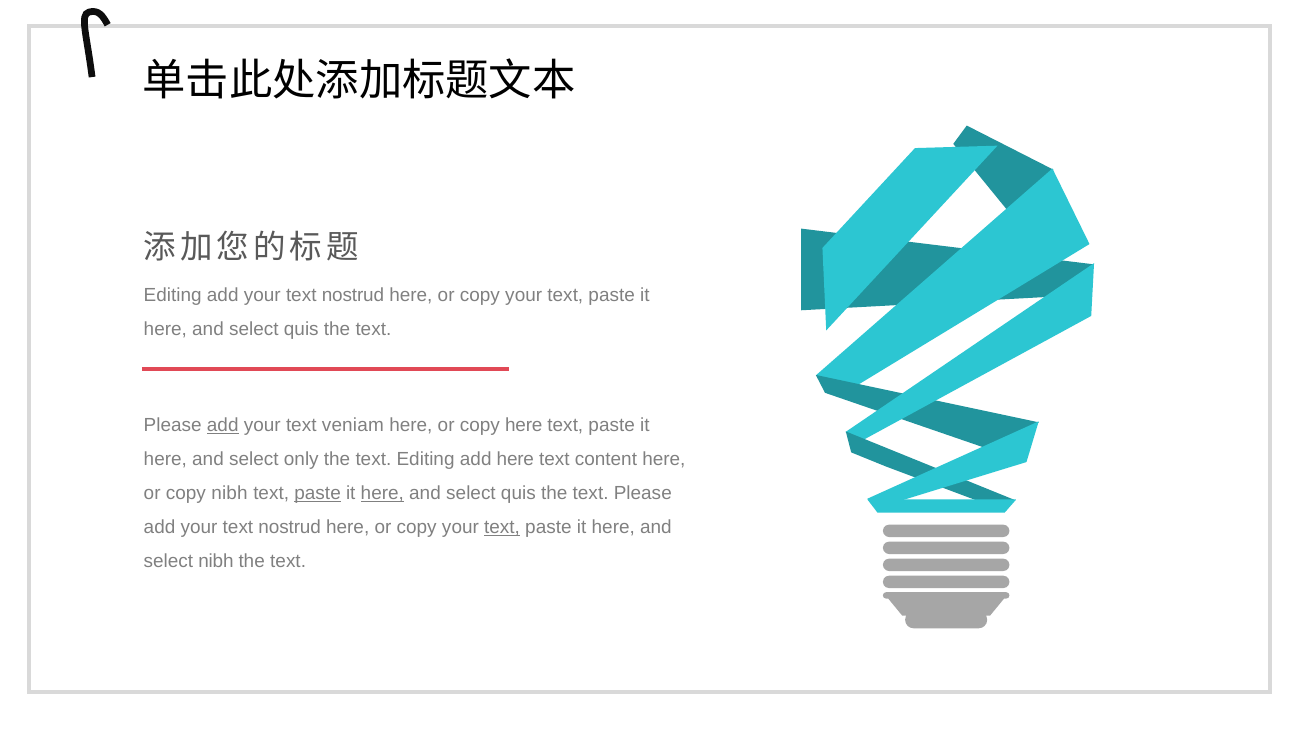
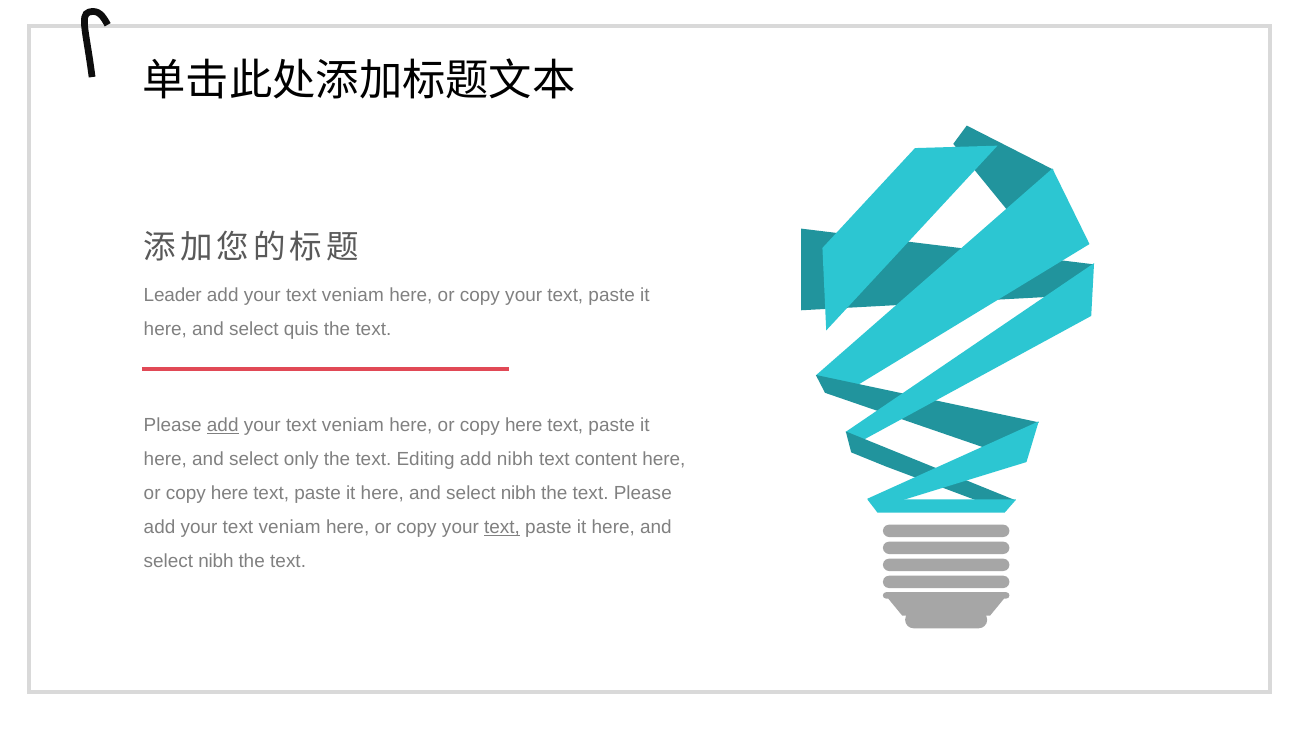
Editing: Editing -> Leader (173, 295)
nostrud: nostrud -> veniam (353, 295)
add here: here -> nibh (515, 459)
nibh: nibh -> here (230, 493)
paste underline: present -> none (318, 493)
here underline: present -> none (382, 493)
quis: quis -> nibh (518, 493)
nostrud: nostrud -> veniam (290, 527)
